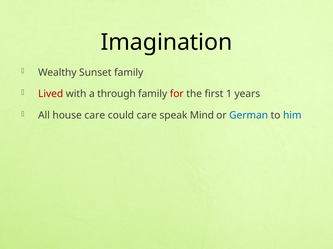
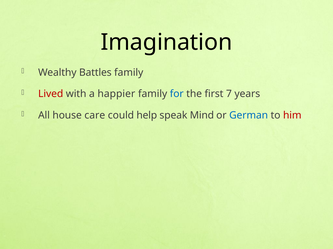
Sunset: Sunset -> Battles (95, 73)
through: through -> happier (116, 94)
for colour: red -> blue (177, 94)
1: 1 -> 7 (229, 94)
could care: care -> help (147, 116)
him colour: blue -> red (292, 116)
